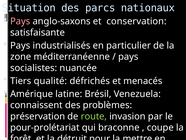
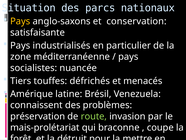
Pays colour: pink -> yellow (20, 21)
qualité: qualité -> touffes (50, 81)
pour-prolétariat: pour-prolétariat -> mais-prolétariat (45, 127)
